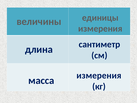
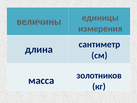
измерения: измерения -> золотников (99, 75)
